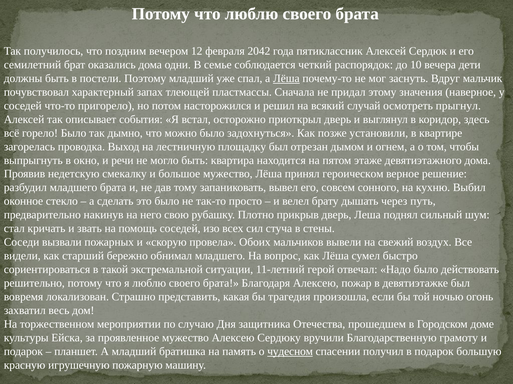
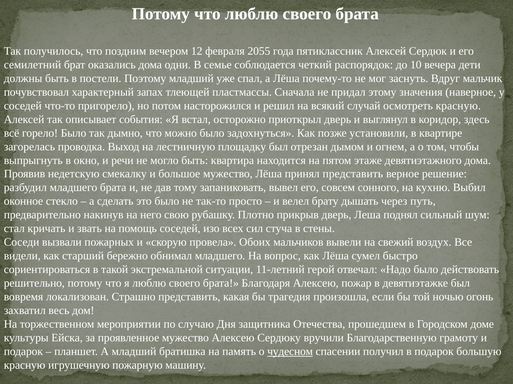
2042: 2042 -> 2055 (259, 51)
Лёша underline: present -> none (286, 79)
осмотреть прыгнул: прыгнул -> красную (458, 106)
принял героическом: героическом -> представить (353, 174)
